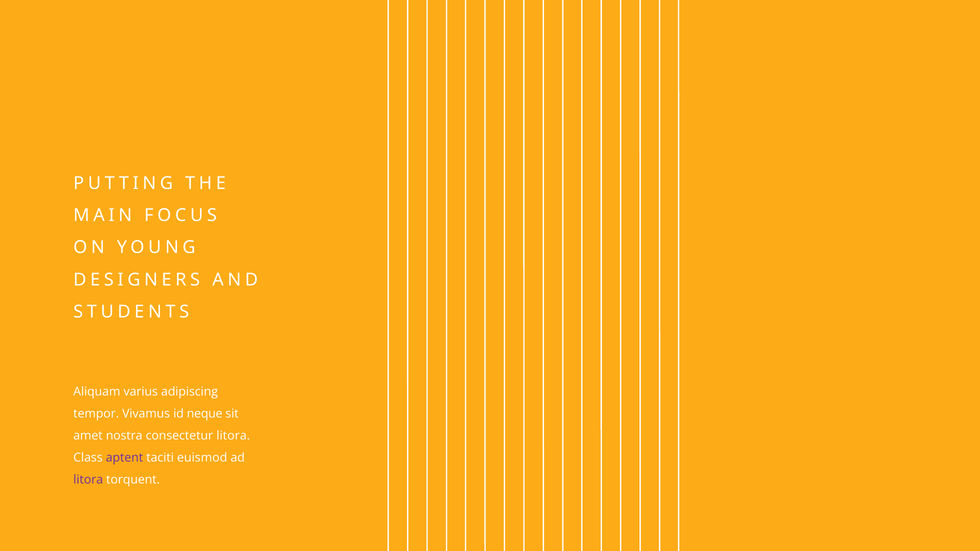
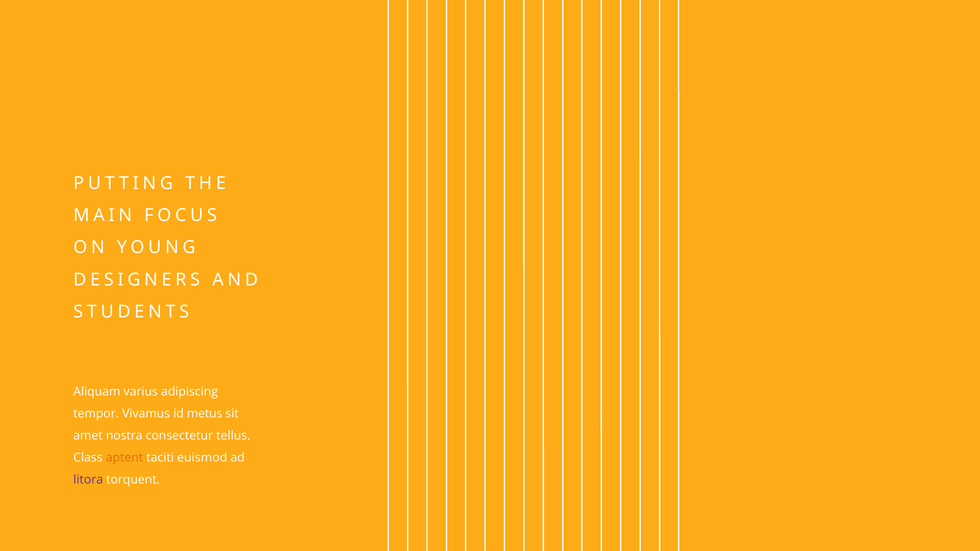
neque: neque -> metus (205, 414)
consectetur litora: litora -> tellus (233, 436)
aptent colour: purple -> orange (124, 458)
